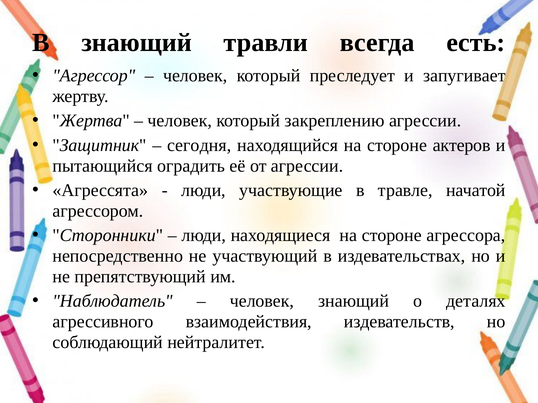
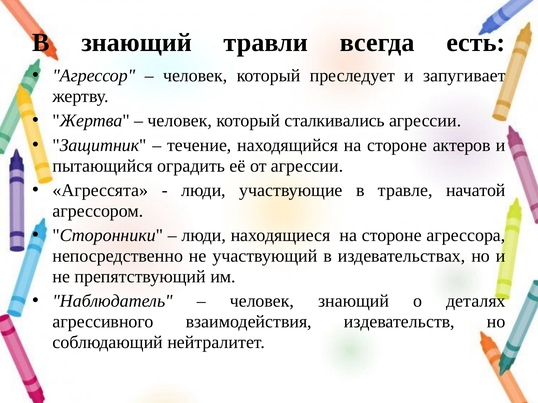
закреплению: закреплению -> сталкивались (335, 121)
сегодня: сегодня -> течение (199, 145)
